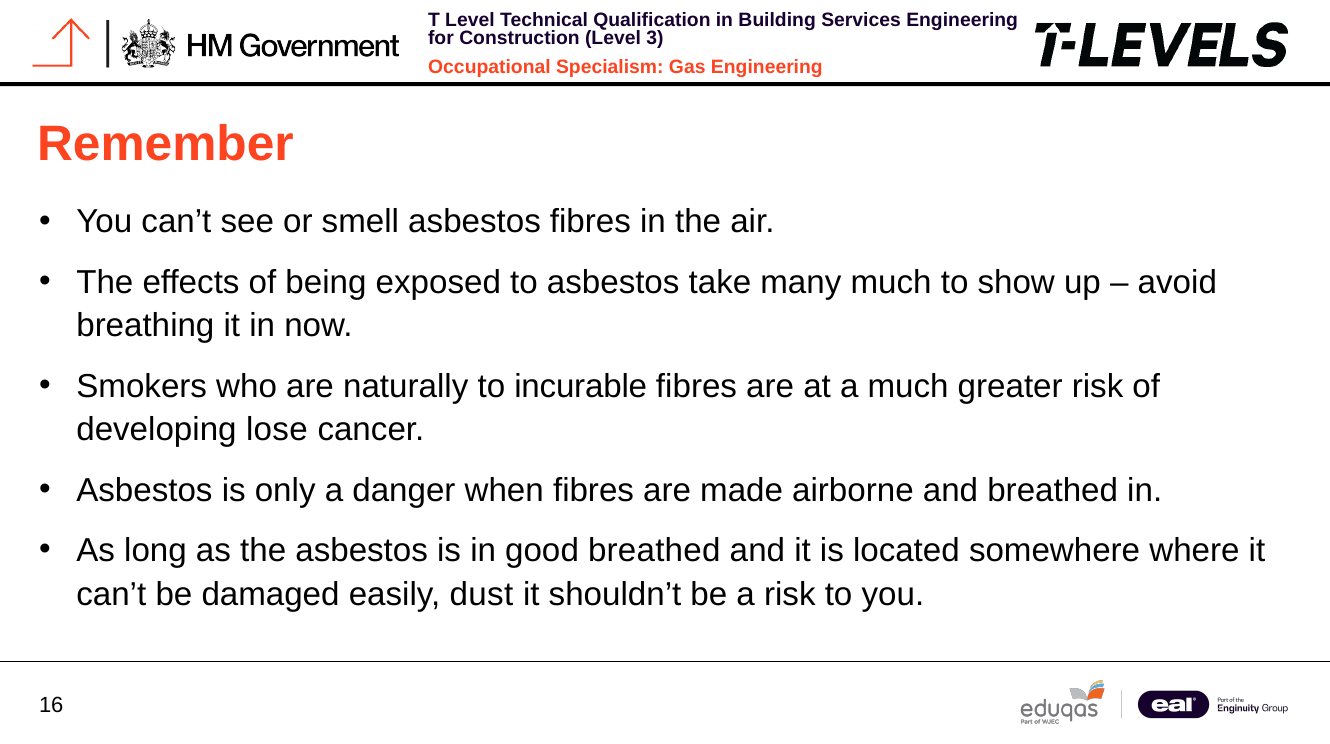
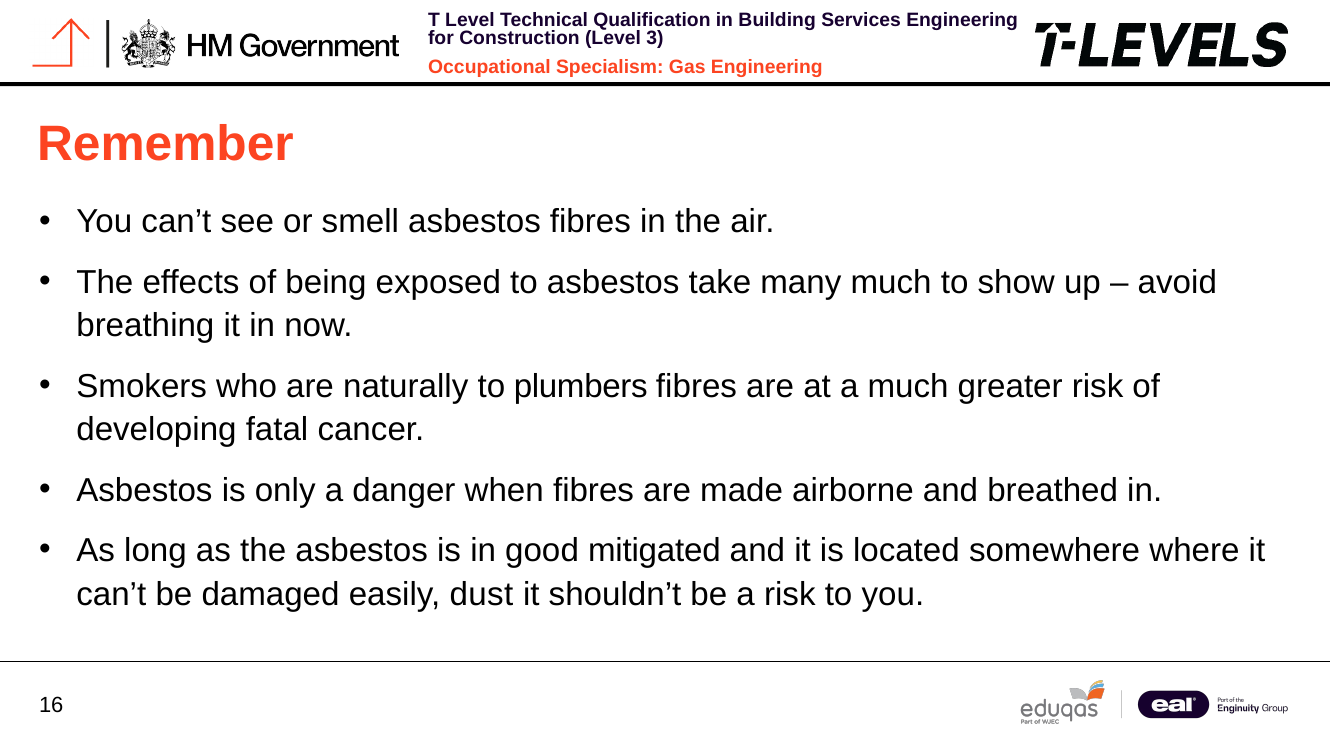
incurable: incurable -> plumbers (581, 386)
lose: lose -> fatal (277, 430)
good breathed: breathed -> mitigated (654, 550)
